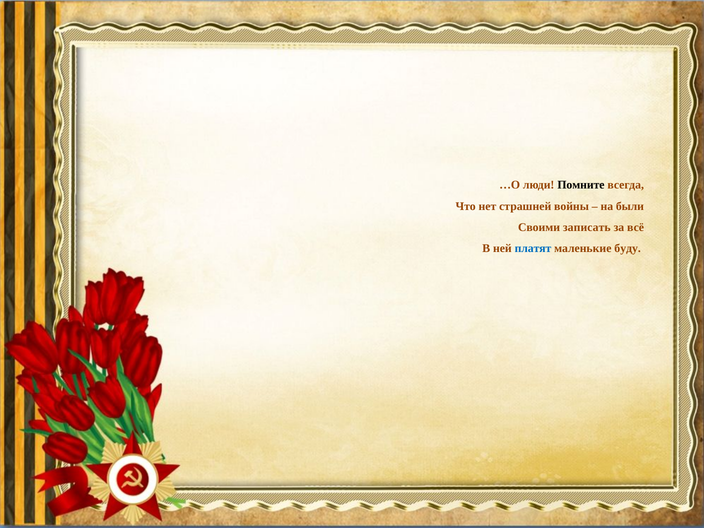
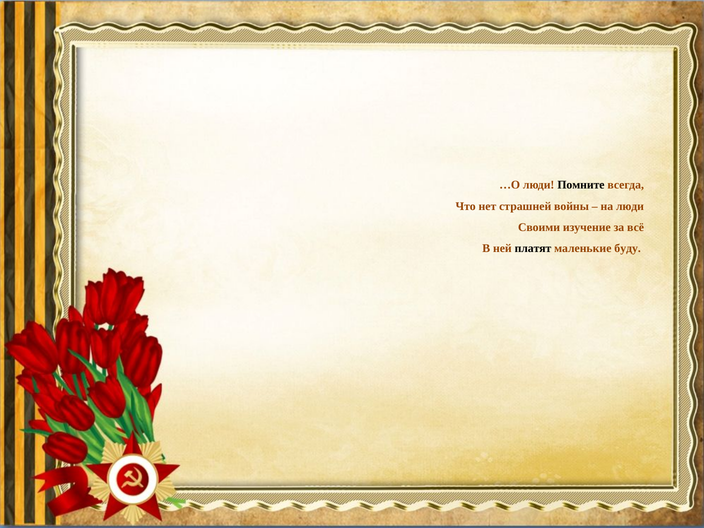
на были: были -> люди (630, 206)
записать: записать -> изучение (587, 227)
платят colour: blue -> black (533, 248)
